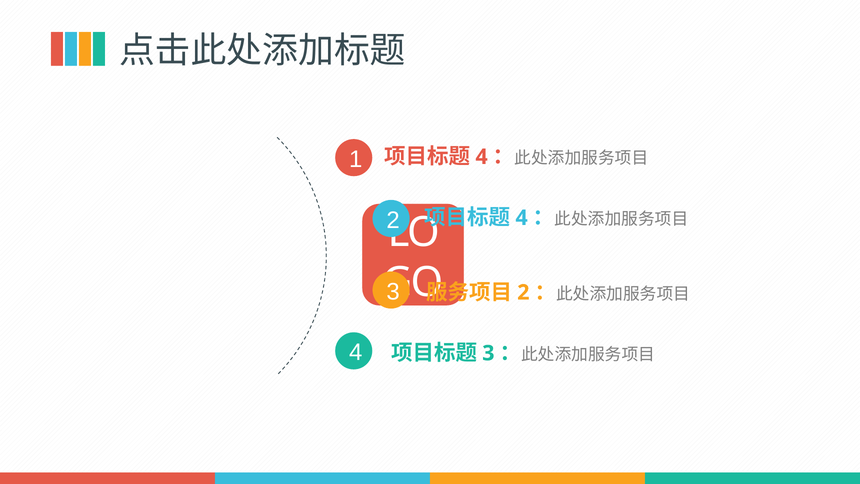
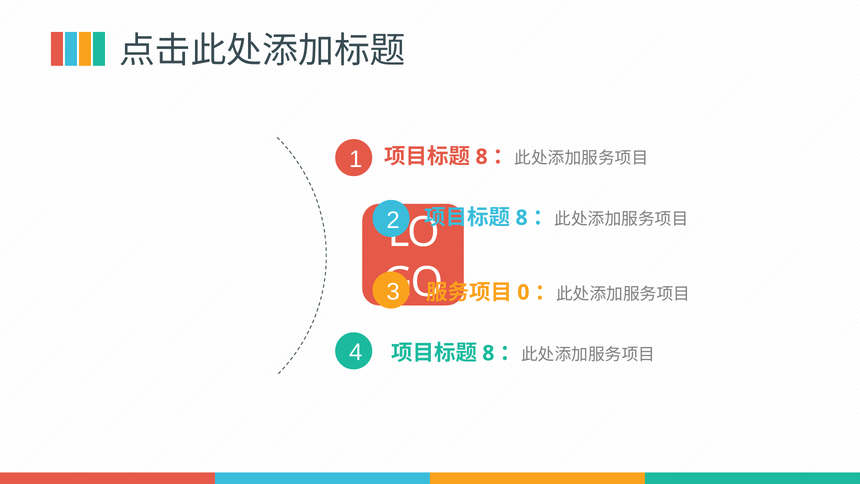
4: 4 -> 8 (482, 157)
4: 4 -> 8 (522, 218)
2: 2 -> 0 (523, 292)
3: 3 -> 8 (488, 353)
